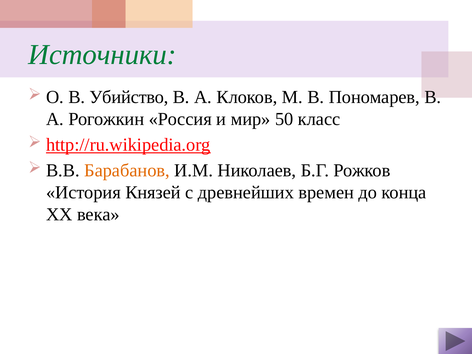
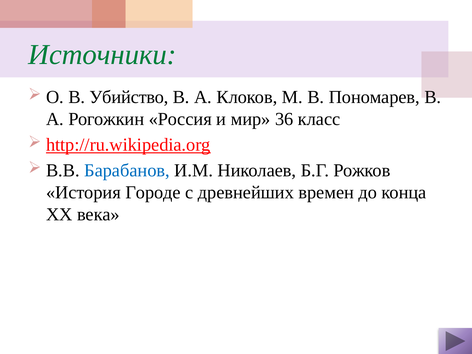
50: 50 -> 36 (284, 119)
Барабанов colour: orange -> blue (127, 171)
Князей: Князей -> Городе (153, 193)
